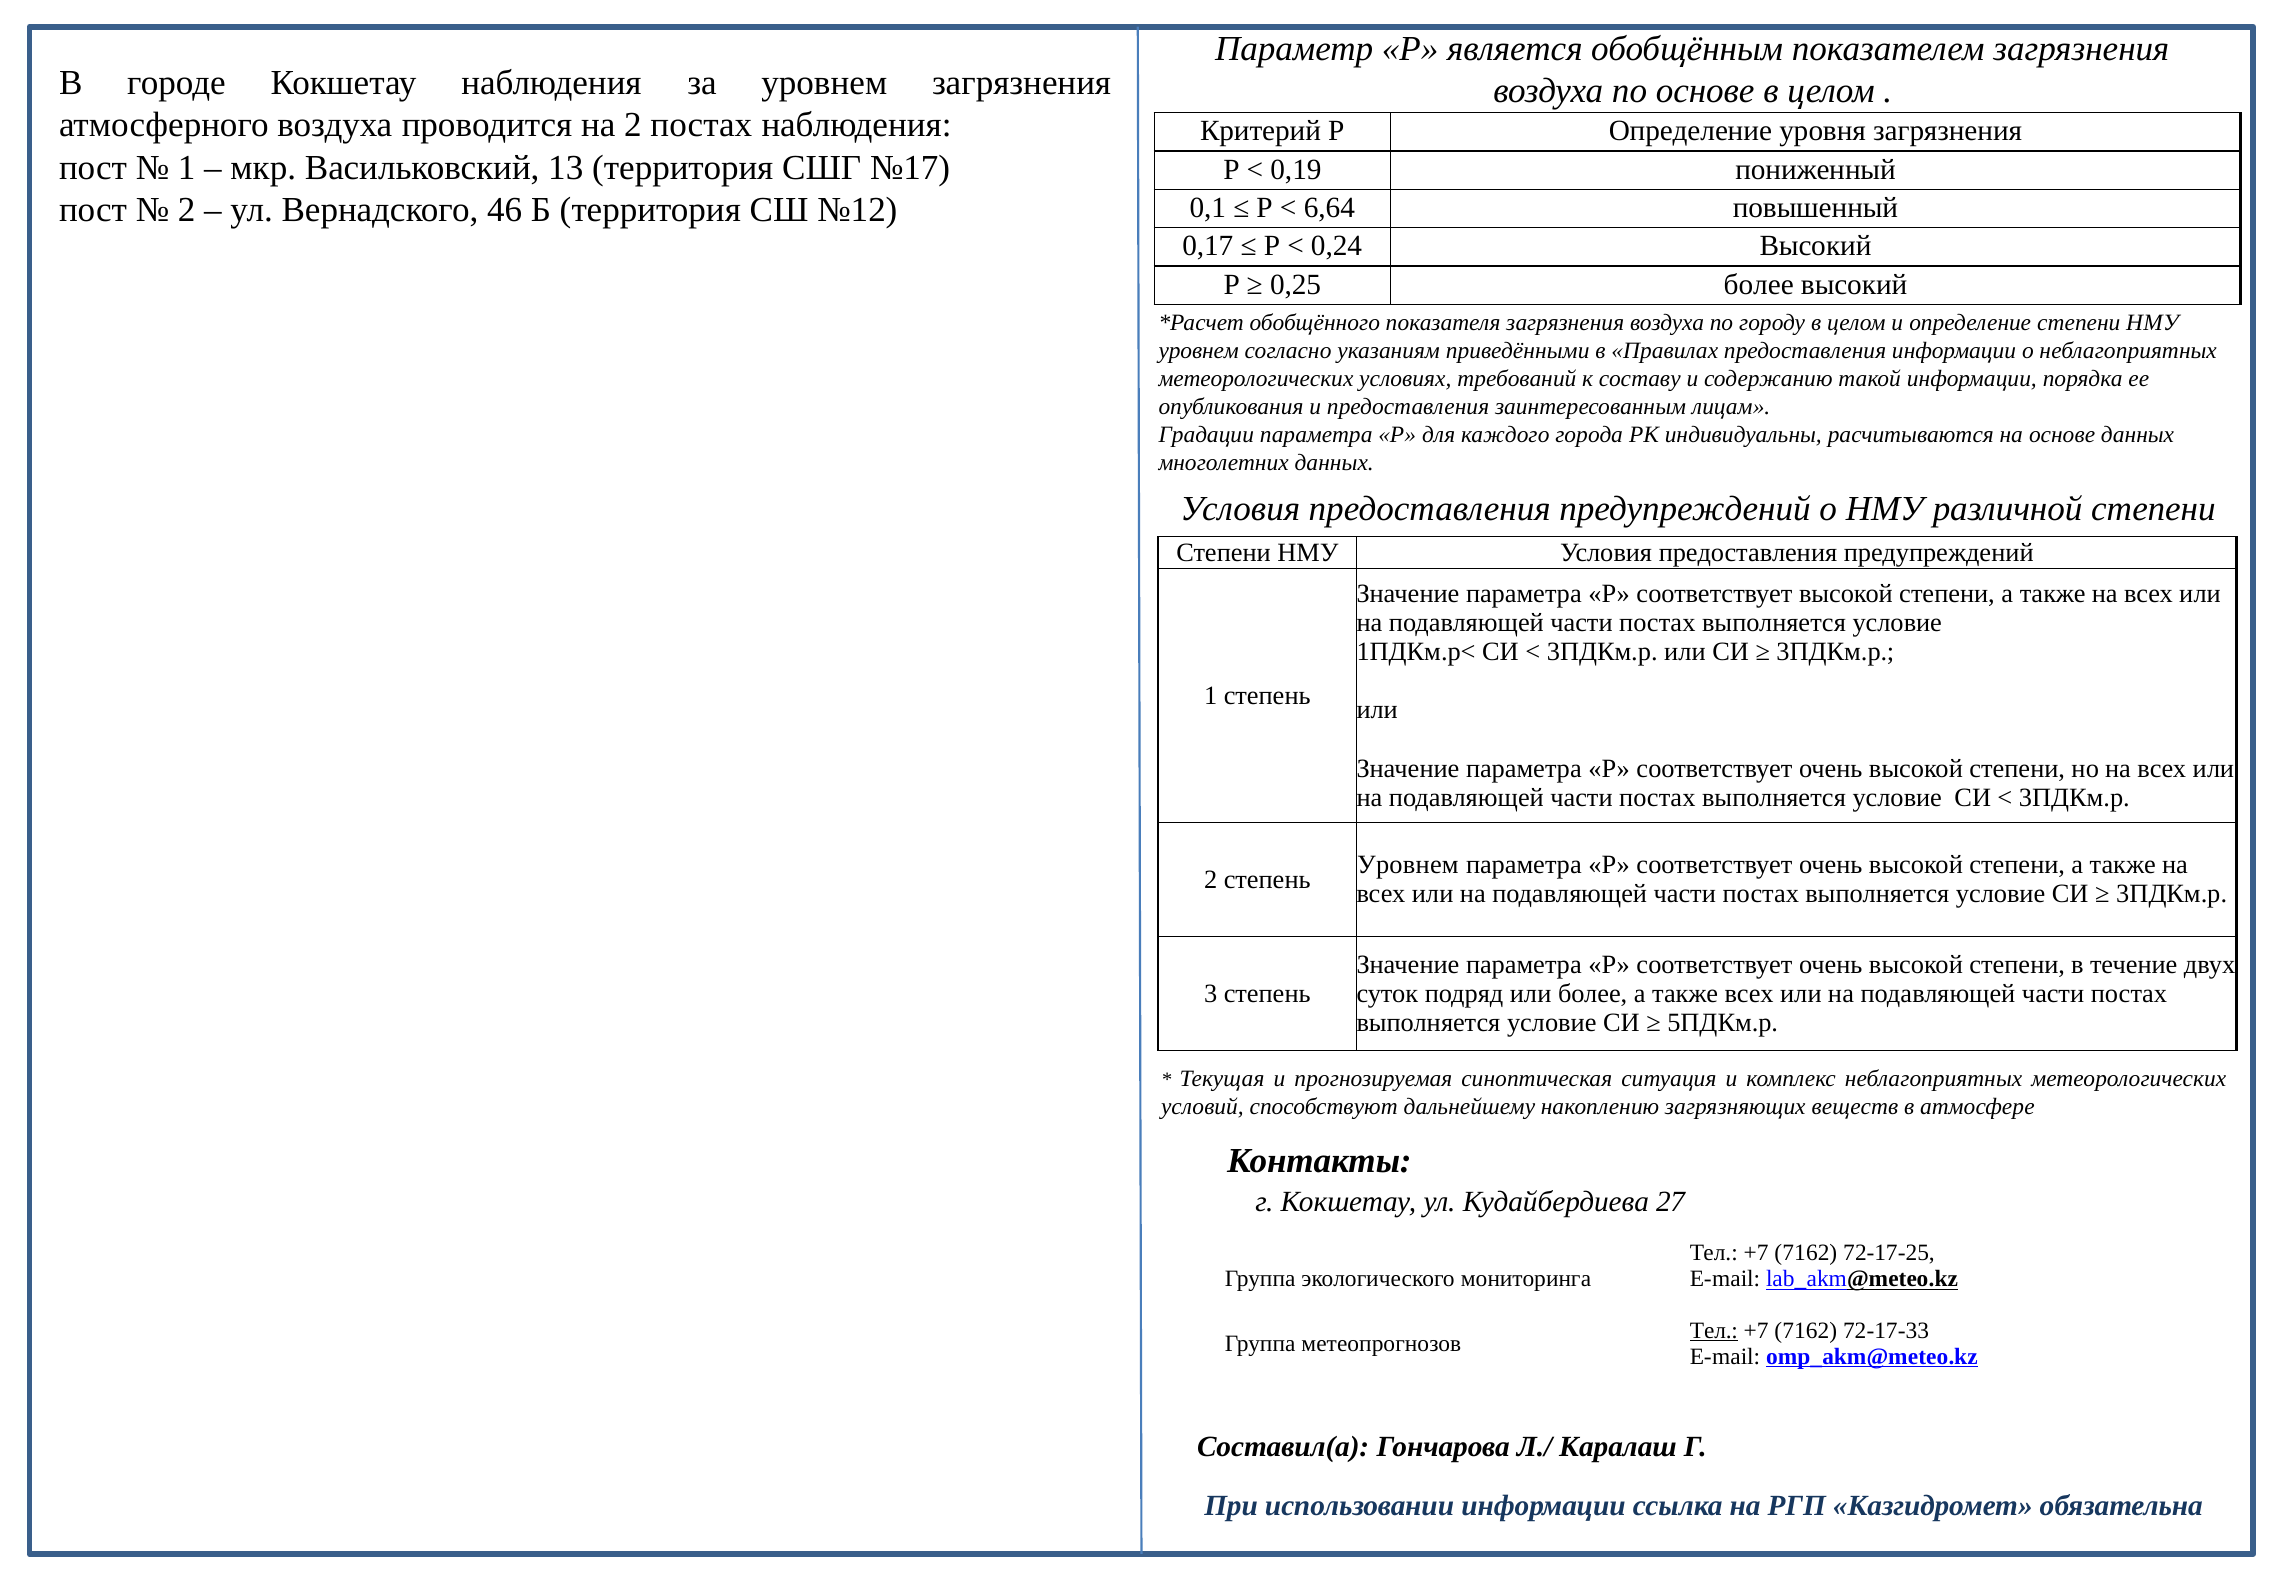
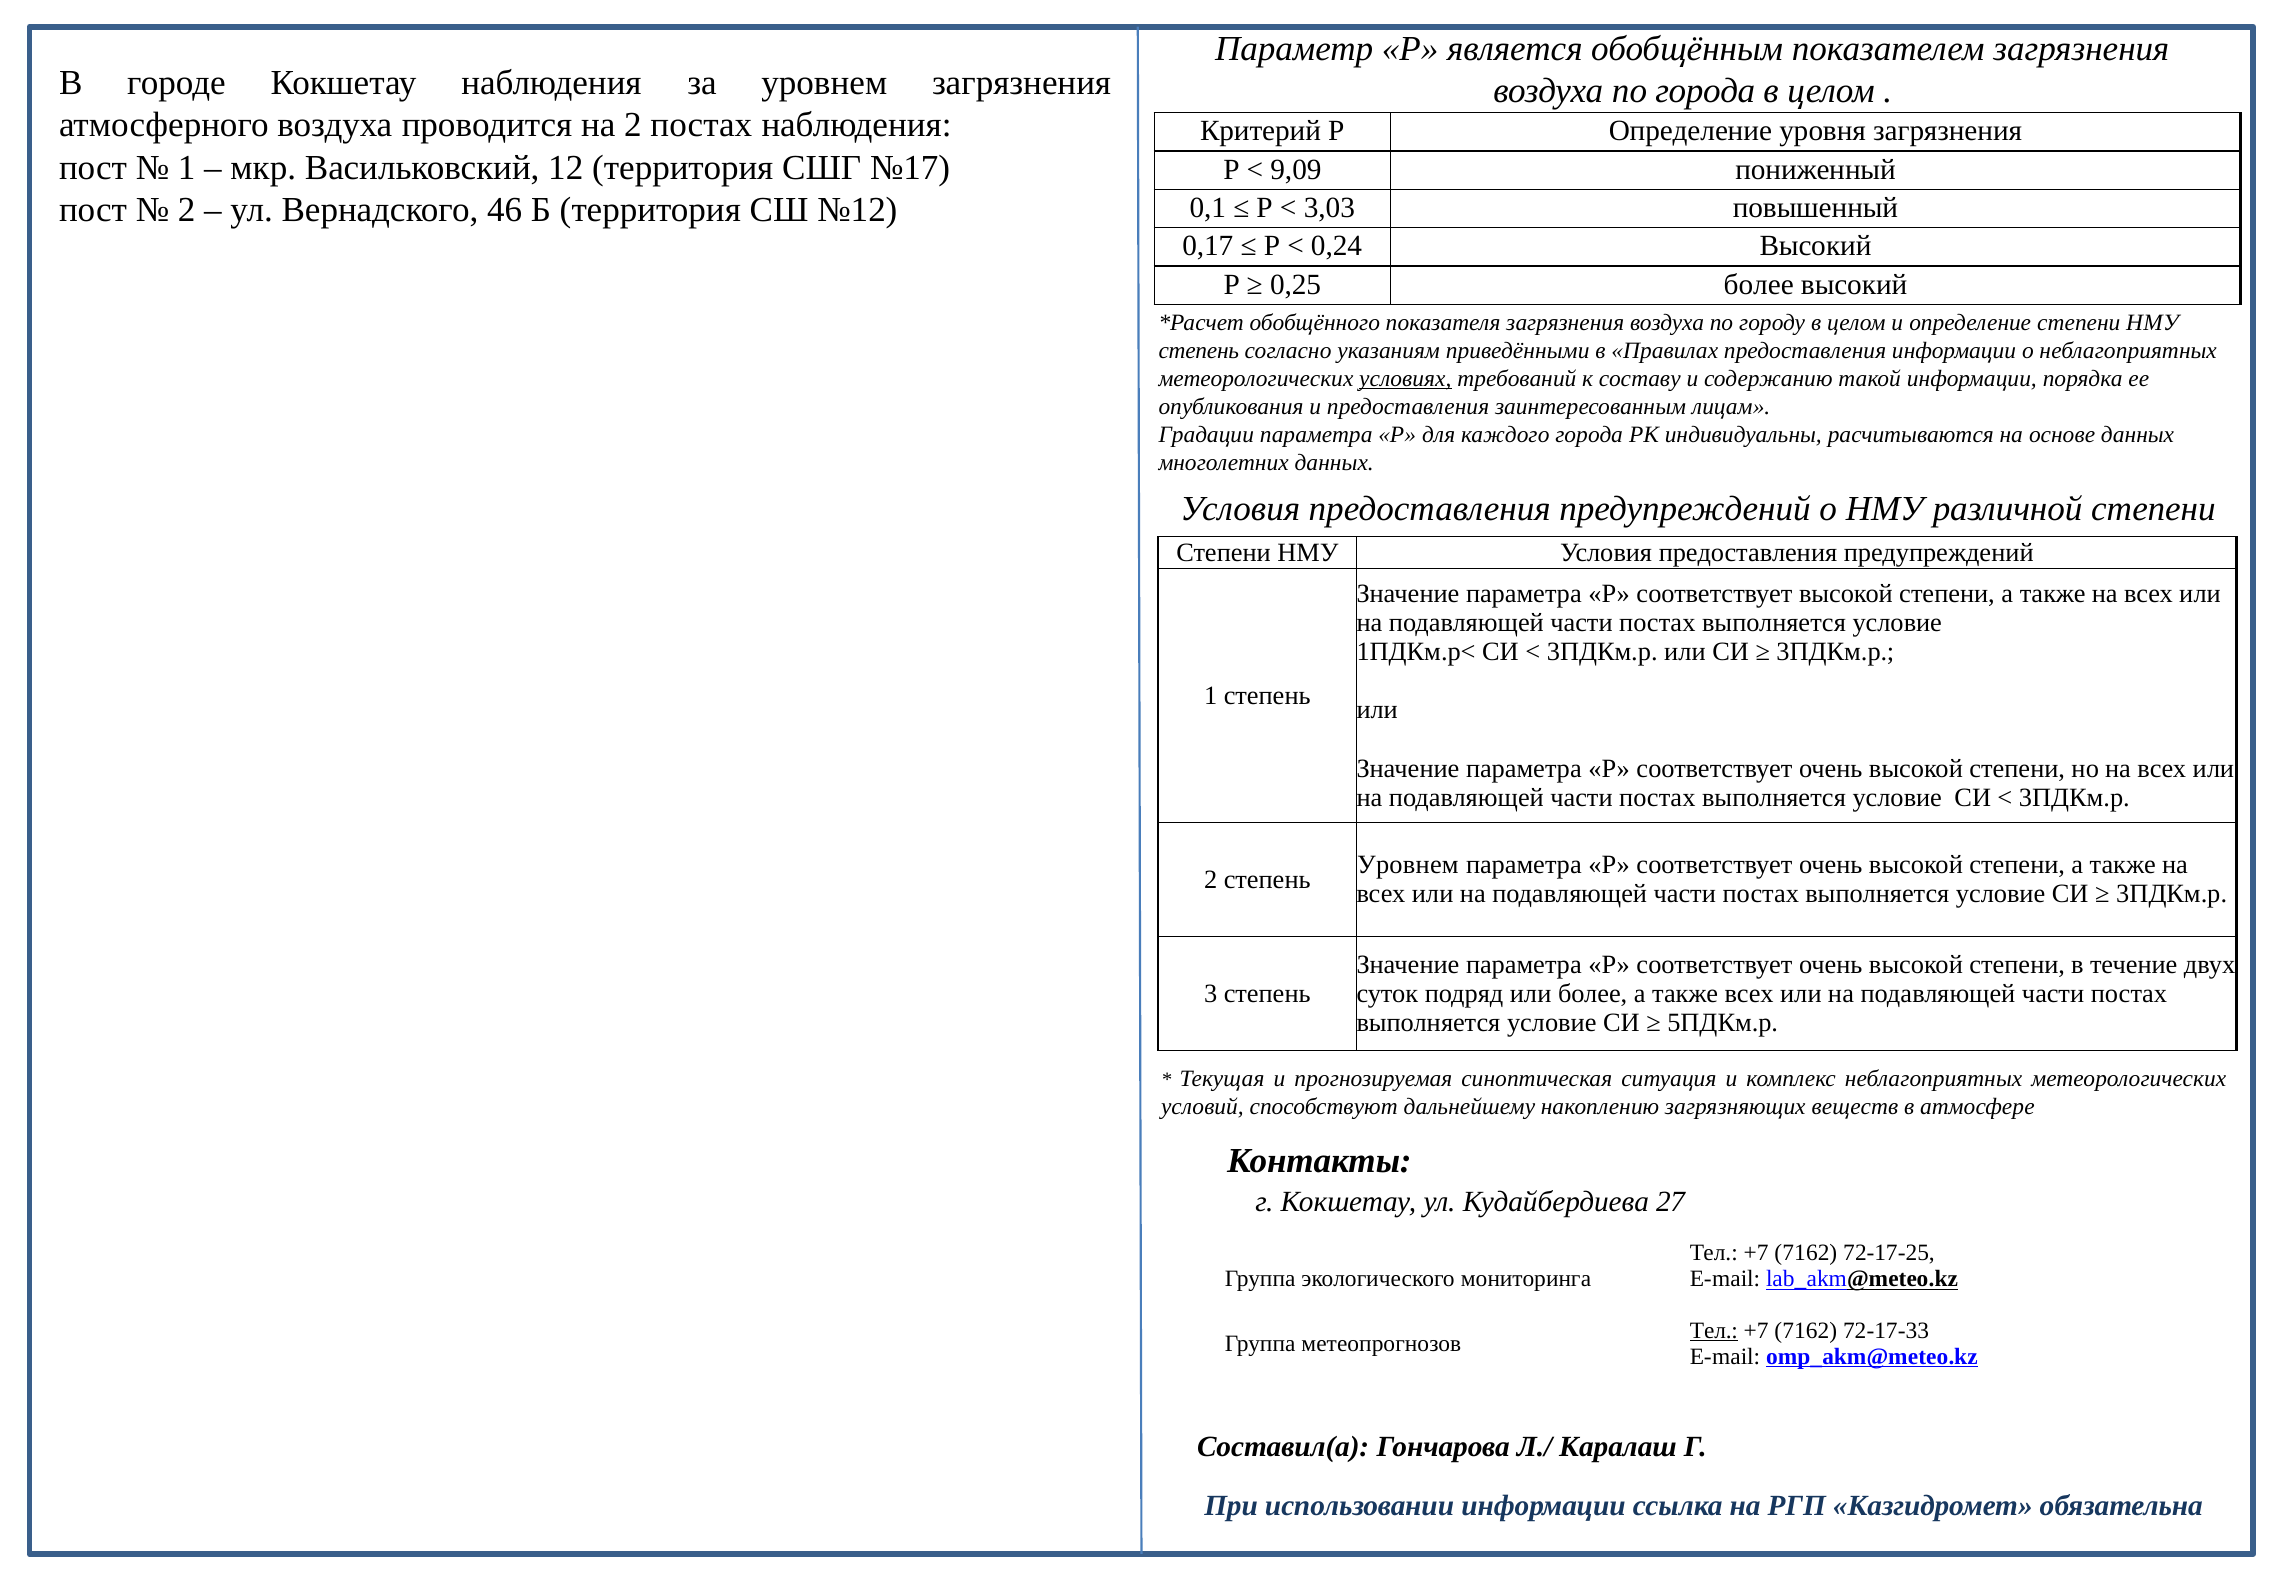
по основе: основе -> города (1705, 91)
13: 13 -> 12 (566, 167)
0,19: 0,19 -> 9,09 (1296, 170)
6,64: 6,64 -> 3,03 (1329, 208)
уровнем: уровнем -> степень (1199, 351)
условиях underline: none -> present (1405, 379)
